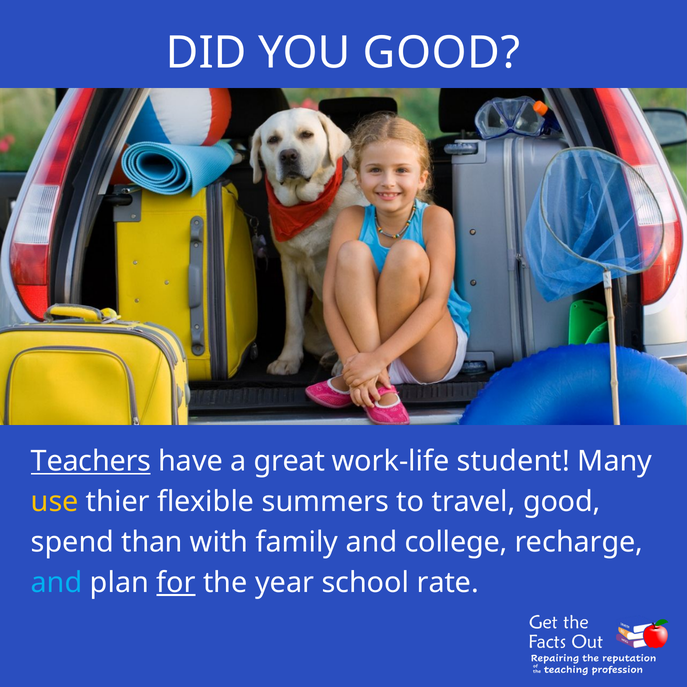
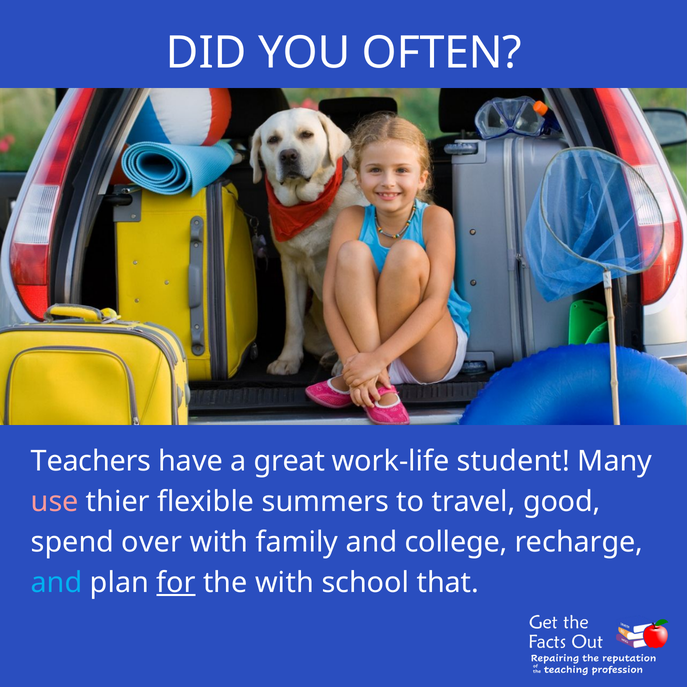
YOU GOOD: GOOD -> OFTEN (442, 53)
Teachers underline: present -> none (91, 461)
use colour: yellow -> pink (55, 502)
than: than -> over (152, 542)
the year: year -> with (284, 583)
rate: rate -> that (448, 583)
